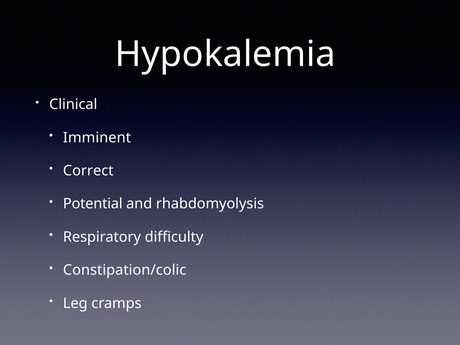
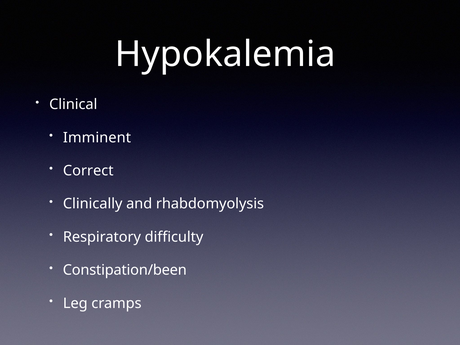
Potential: Potential -> Clinically (93, 204)
Constipation/colic: Constipation/colic -> Constipation/been (125, 270)
